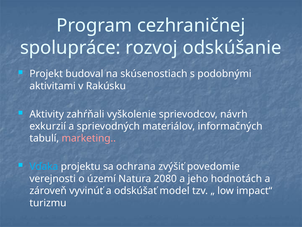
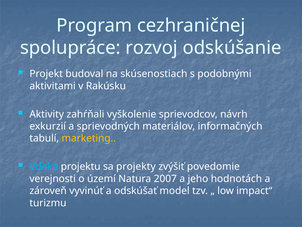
marketing colour: pink -> yellow (89, 138)
ochrana: ochrana -> projekty (136, 166)
2080: 2080 -> 2007 (165, 178)
